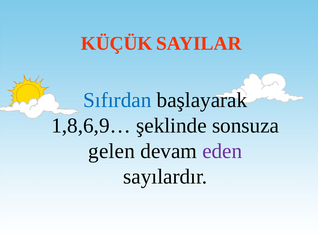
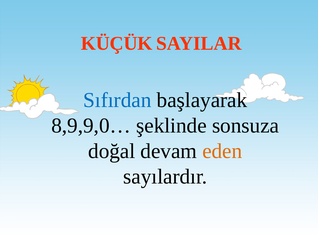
1,8,6,9…: 1,8,6,9… -> 8,9,9,0… (91, 125)
gelen: gelen -> doğal (112, 151)
eden colour: purple -> orange (222, 151)
